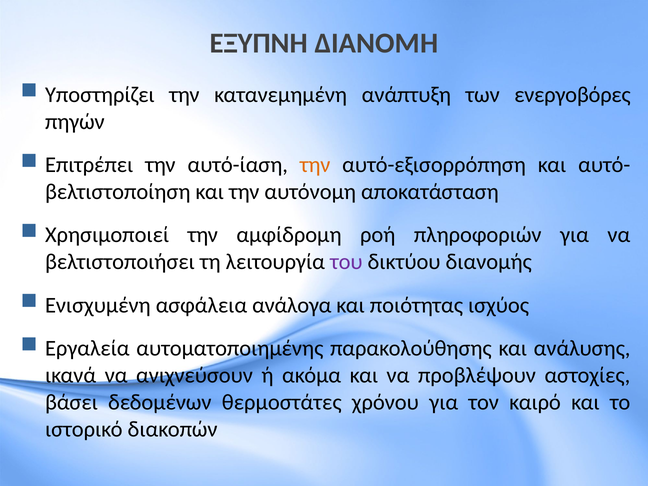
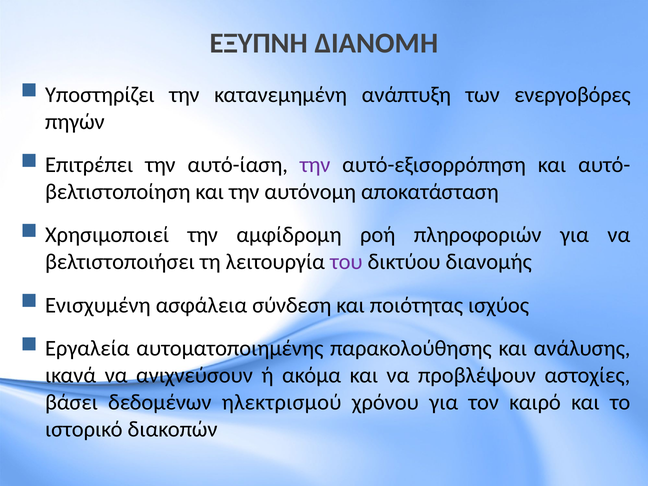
την colour: orange -> purple (315, 165)
ανάλογα: ανάλογα -> σύνδεση (292, 305)
θερμοστάτες: θερμοστάτες -> ηλεκτρισμού (282, 402)
